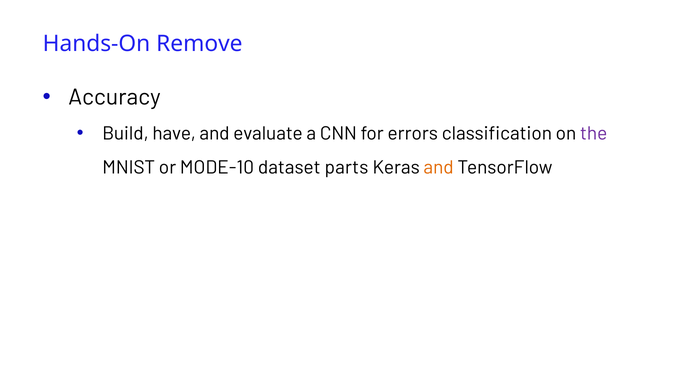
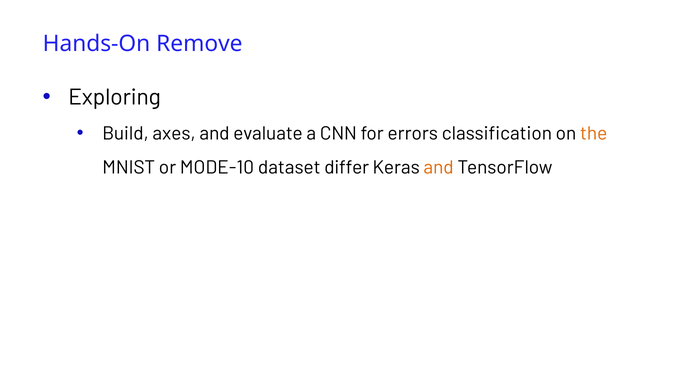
Accuracy: Accuracy -> Exploring (115, 98)
have: have -> axes (174, 134)
the colour: purple -> orange (594, 134)
parts: parts -> differ (347, 168)
